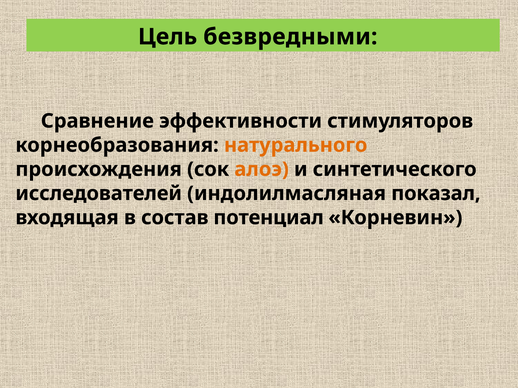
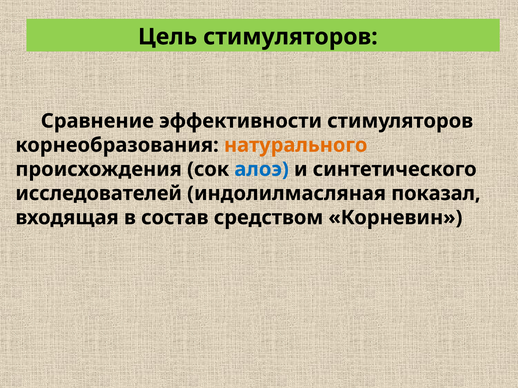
Цель безвредными: безвредными -> стимуляторов (290, 37)
алоэ colour: orange -> blue (262, 169)
потенциал: потенциал -> средством (268, 218)
